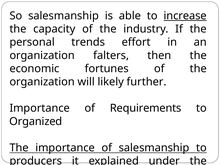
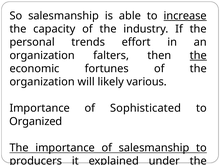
the underline: none -> present (198, 55)
further: further -> various (147, 82)
Requirements: Requirements -> Sophisticated (146, 108)
